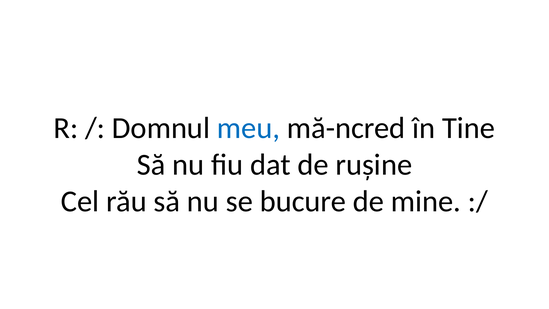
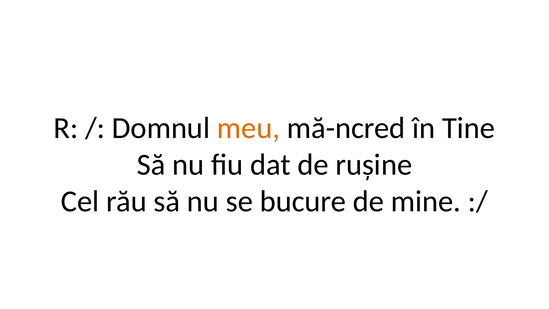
meu colour: blue -> orange (248, 128)
